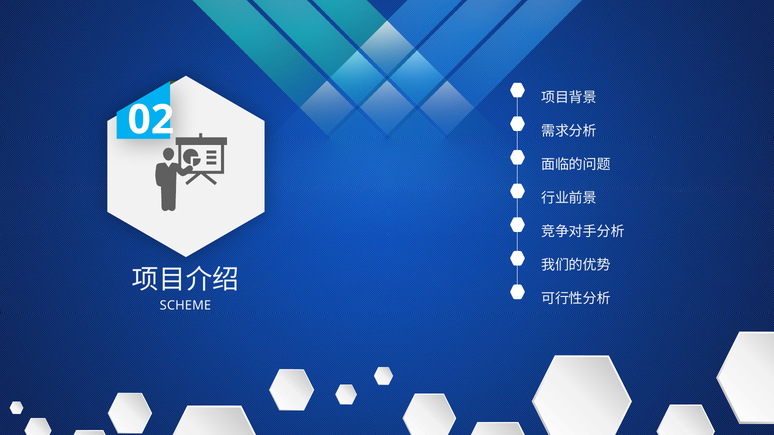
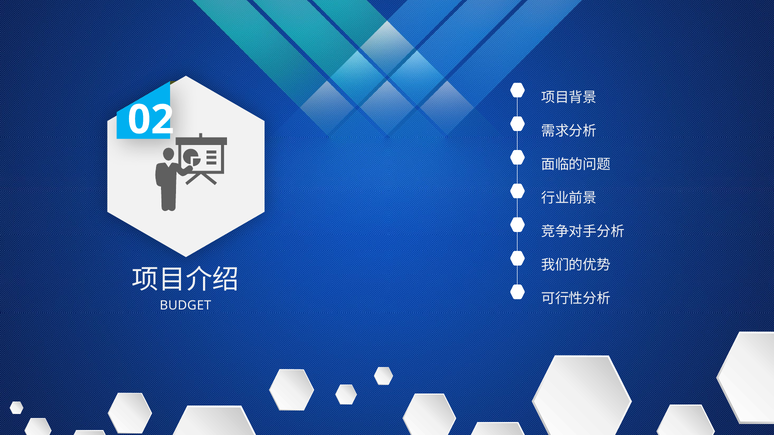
SCHEME: SCHEME -> BUDGET (185, 306)
